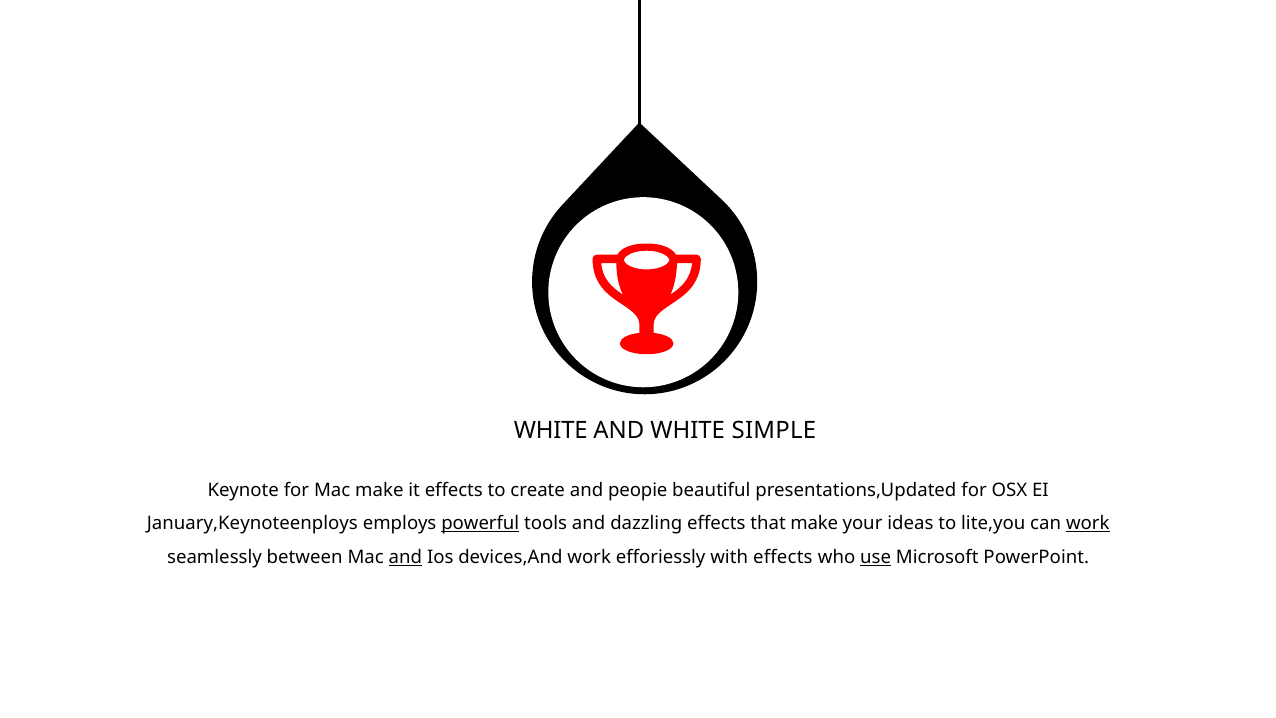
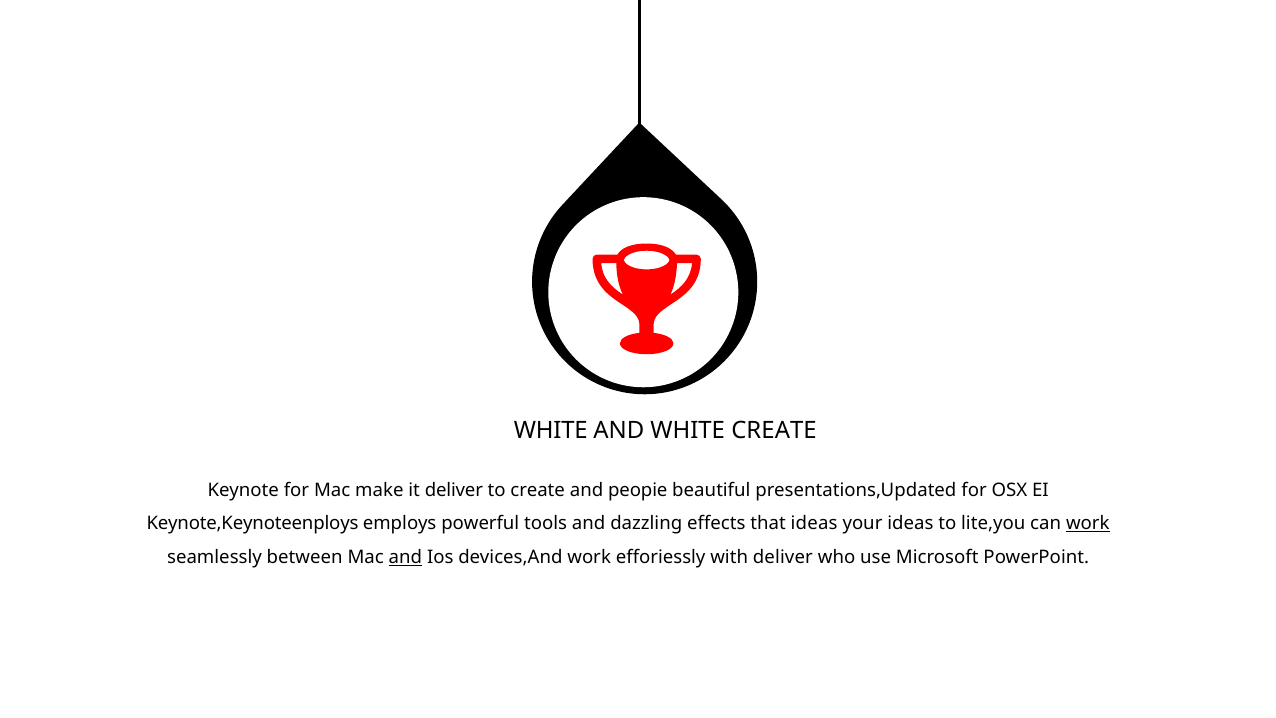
WHITE SIMPLE: SIMPLE -> CREATE (774, 430)
it effects: effects -> deliver (454, 490)
January,Keynoteenploys: January,Keynoteenploys -> Keynote,Keynoteenploys (252, 524)
powerful underline: present -> none (480, 524)
that make: make -> ideas (814, 524)
with effects: effects -> deliver (783, 557)
use underline: present -> none (876, 557)
